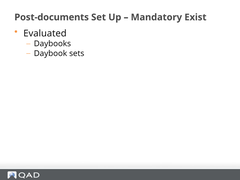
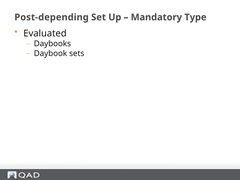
Post-documents: Post-documents -> Post-depending (52, 17)
Exist: Exist -> Type (195, 17)
